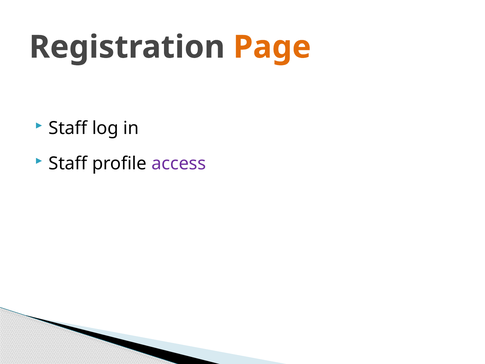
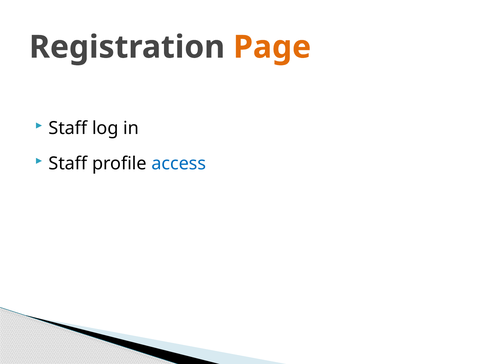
access colour: purple -> blue (179, 163)
